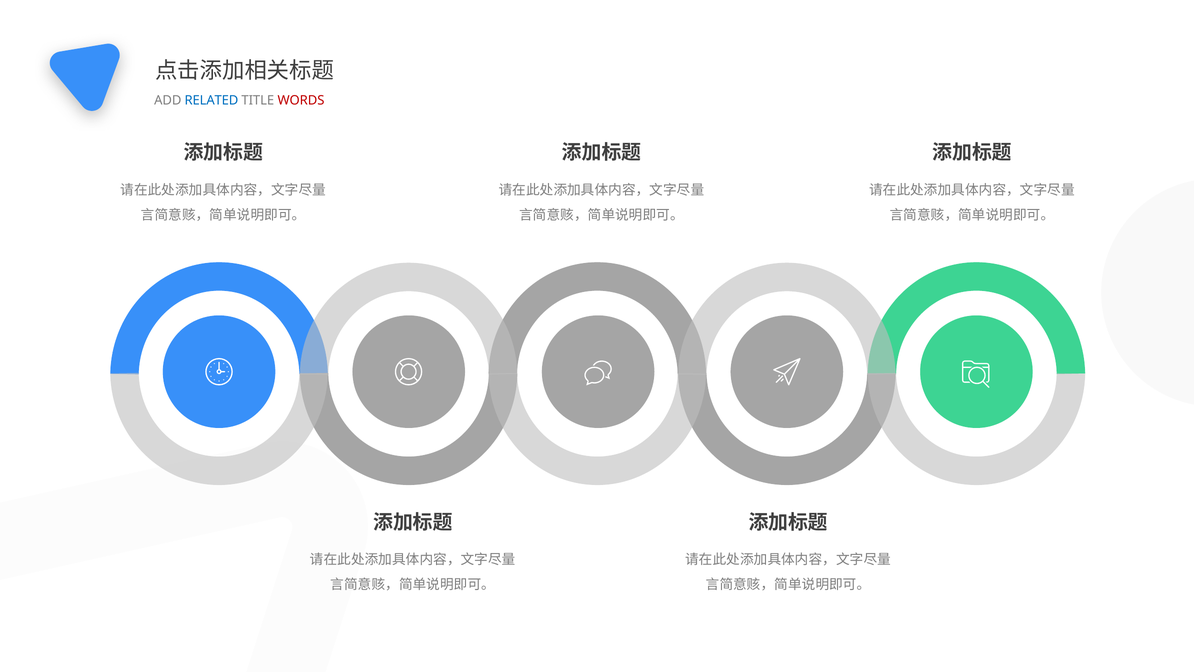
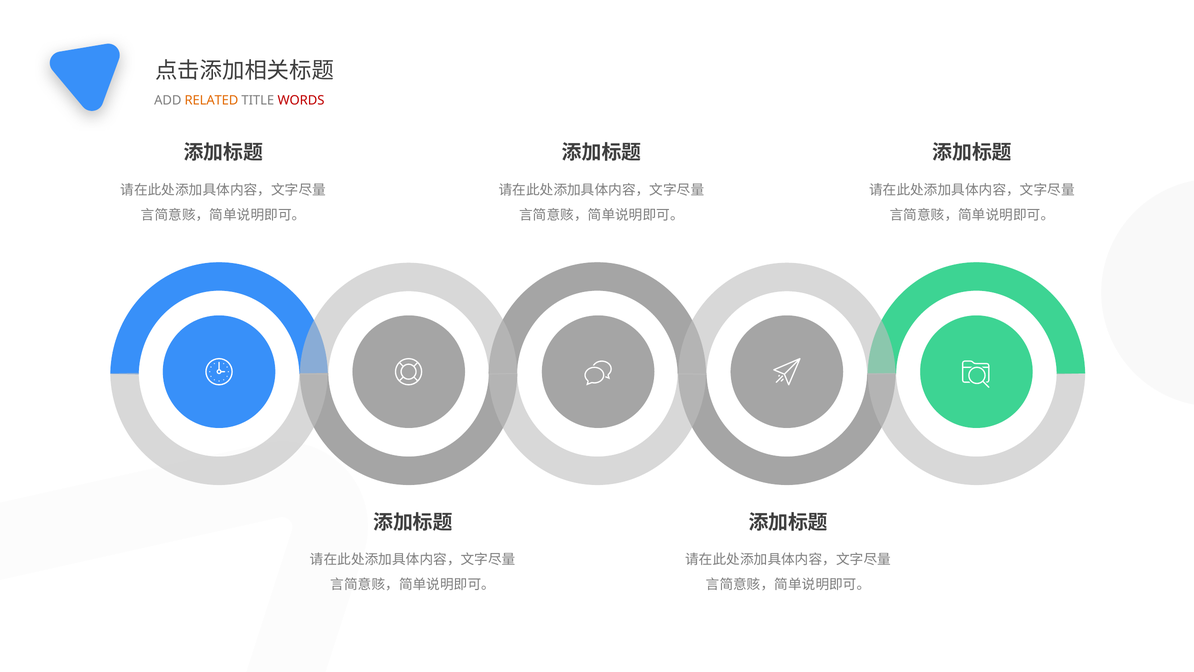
RELATED colour: blue -> orange (211, 101)
